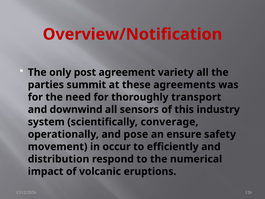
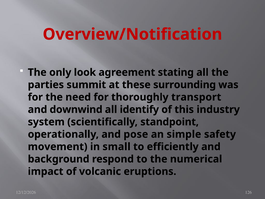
post: post -> look (85, 72)
variety: variety -> stating (176, 72)
agreements: agreements -> surrounding (185, 85)
sensors: sensors -> identify (139, 109)
converage: converage -> standpoint (170, 122)
ensure: ensure -> simple (184, 134)
occur: occur -> small (116, 147)
distribution: distribution -> background (59, 159)
